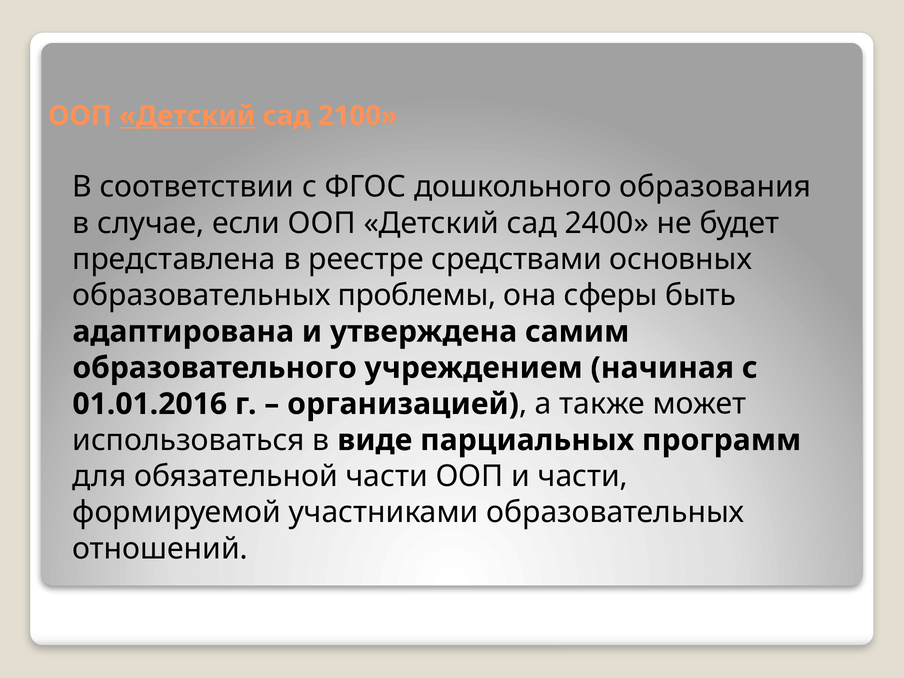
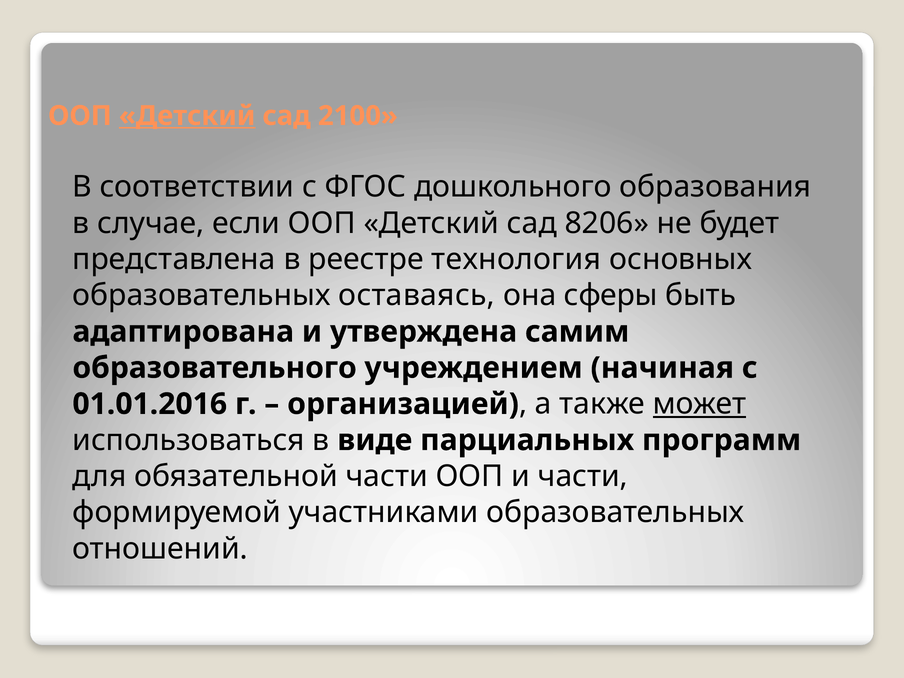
2400: 2400 -> 8206 (607, 223)
средствами: средствами -> технология (516, 259)
проблемы: проблемы -> оставаясь (417, 296)
может underline: none -> present (700, 404)
